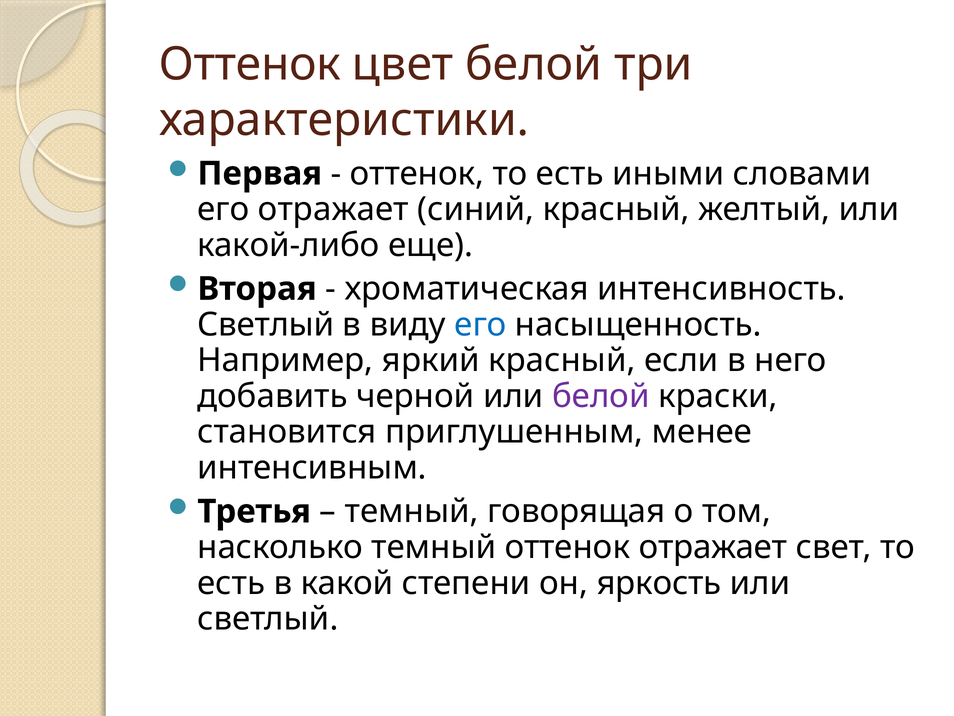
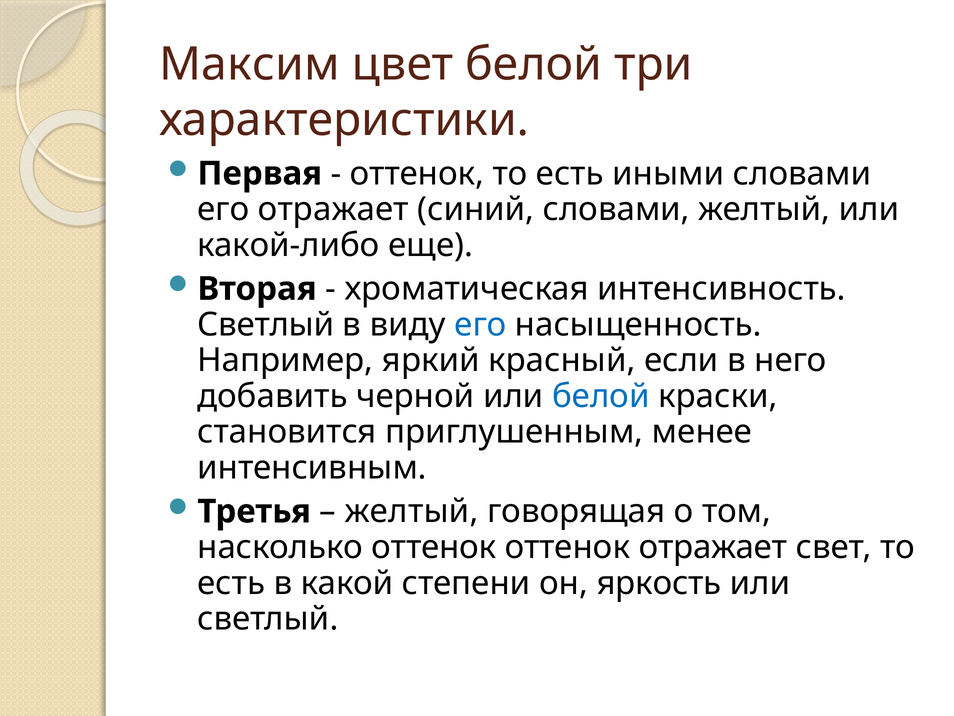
Оттенок: Оттенок -> Максим (249, 64)
синий красный: красный -> словами (616, 209)
белой colour: purple -> blue (601, 396)
темный: темный -> желтый (412, 511)
насколько темный: темный -> оттенок (434, 547)
